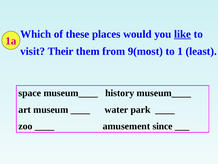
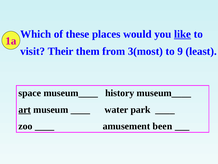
9(most: 9(most -> 3(most (145, 51)
1: 1 -> 9 (180, 51)
art underline: none -> present (25, 109)
since: since -> been (162, 126)
